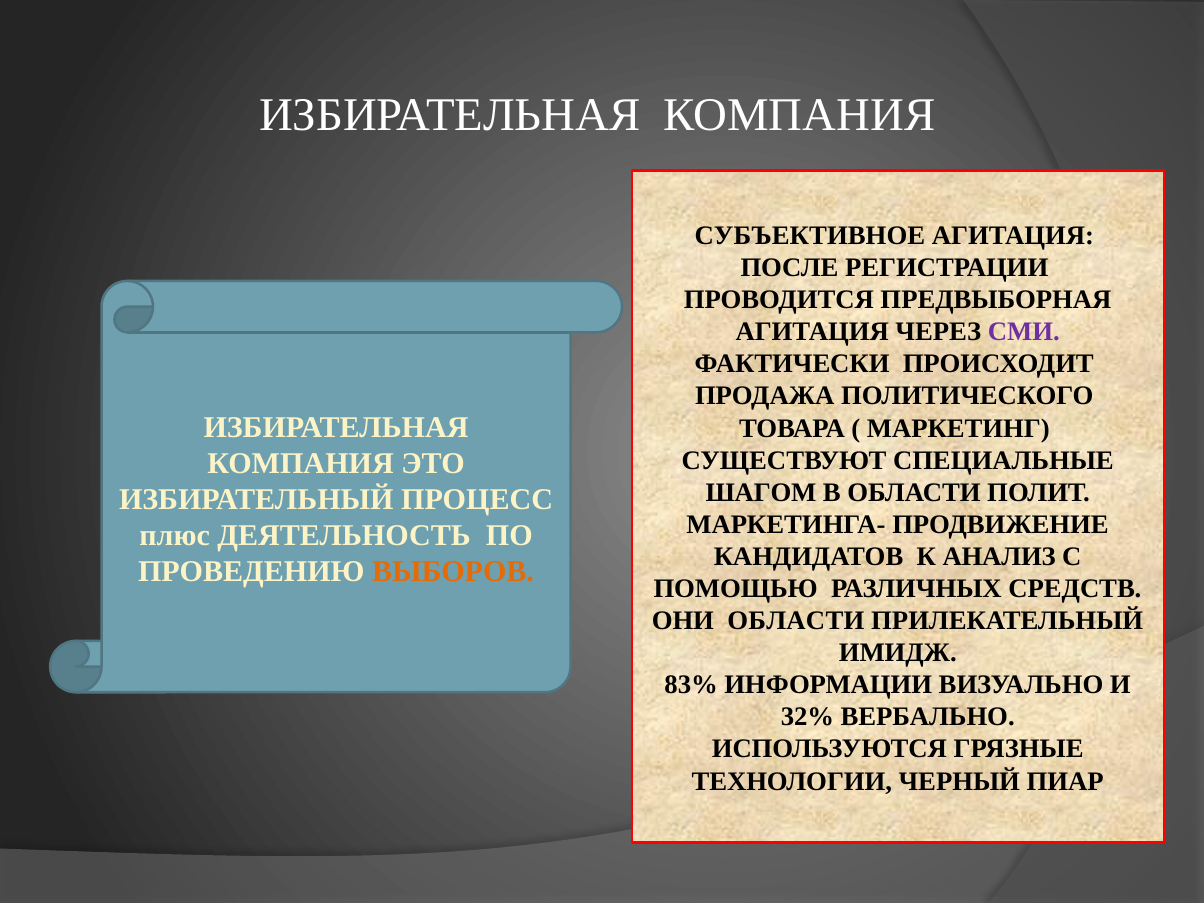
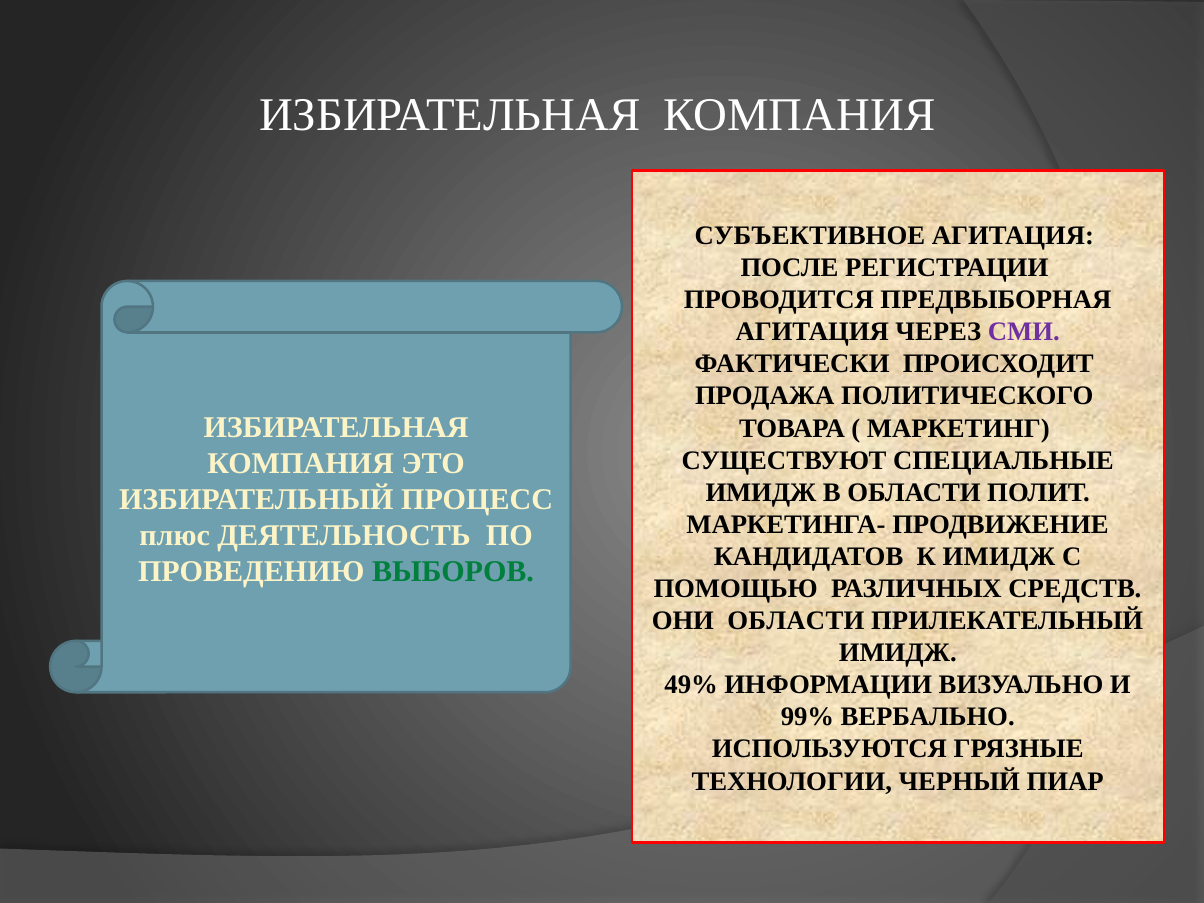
ШАГОМ: ШАГОМ -> ИМИДЖ (761, 492)
К АНАЛИЗ: АНАЛИЗ -> ИМИДЖ (999, 557)
ВЫБОРОВ colour: orange -> green (453, 572)
83%: 83% -> 49% (691, 685)
32%: 32% -> 99% (807, 717)
